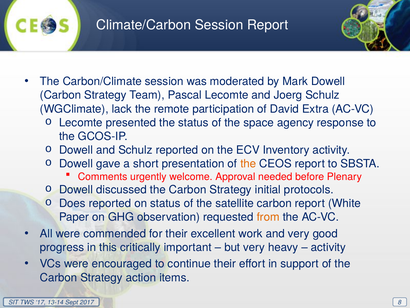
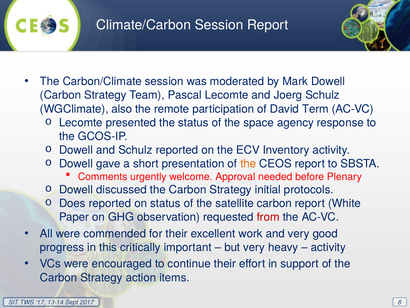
lack: lack -> also (122, 109)
Extra: Extra -> Term (315, 109)
from colour: orange -> red (268, 217)
